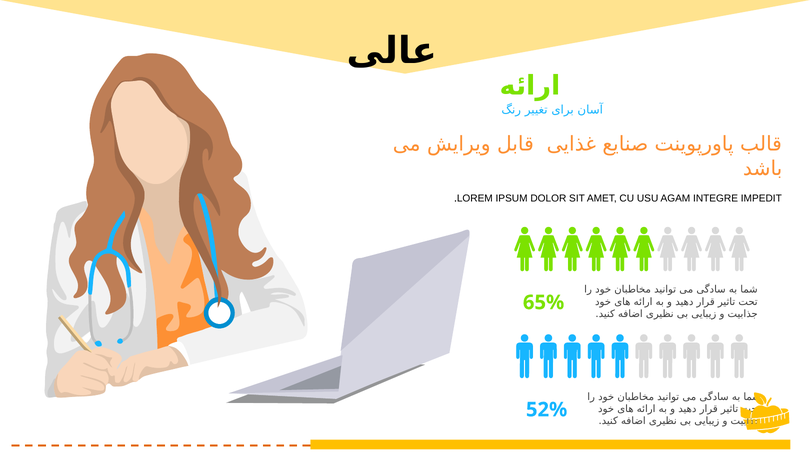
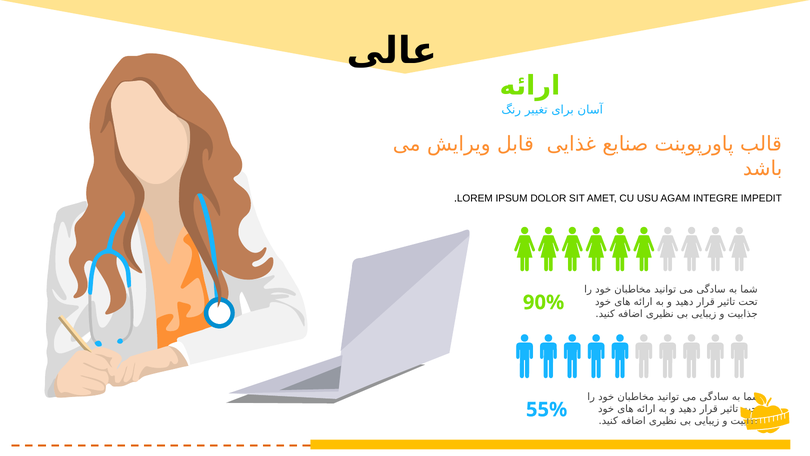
65%: 65% -> 90% (544, 302)
52%: 52% -> 55% (547, 409)
